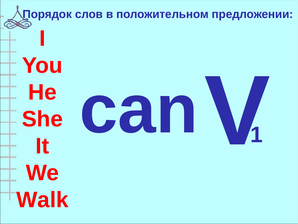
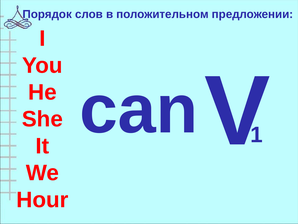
Walk: Walk -> Hour (42, 199)
